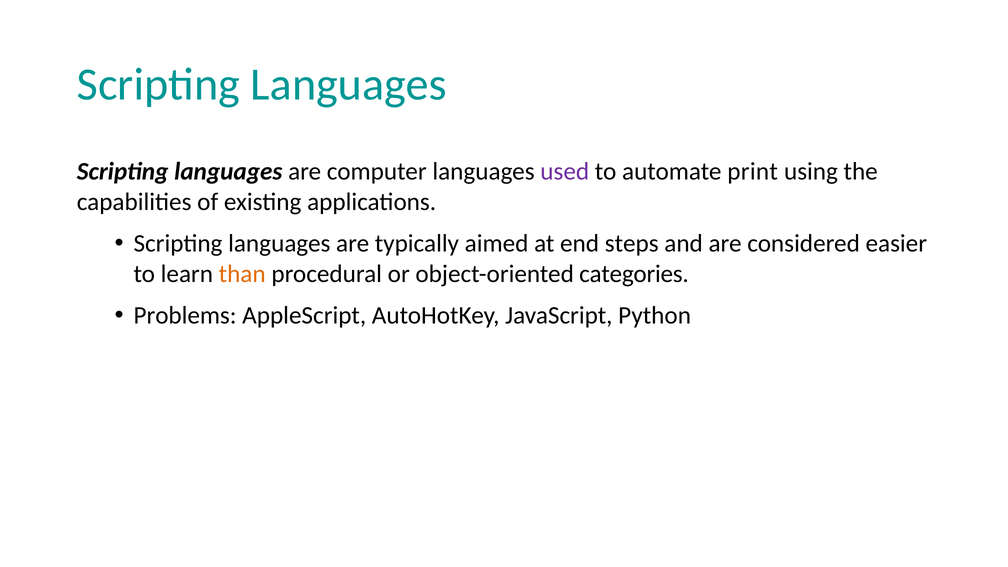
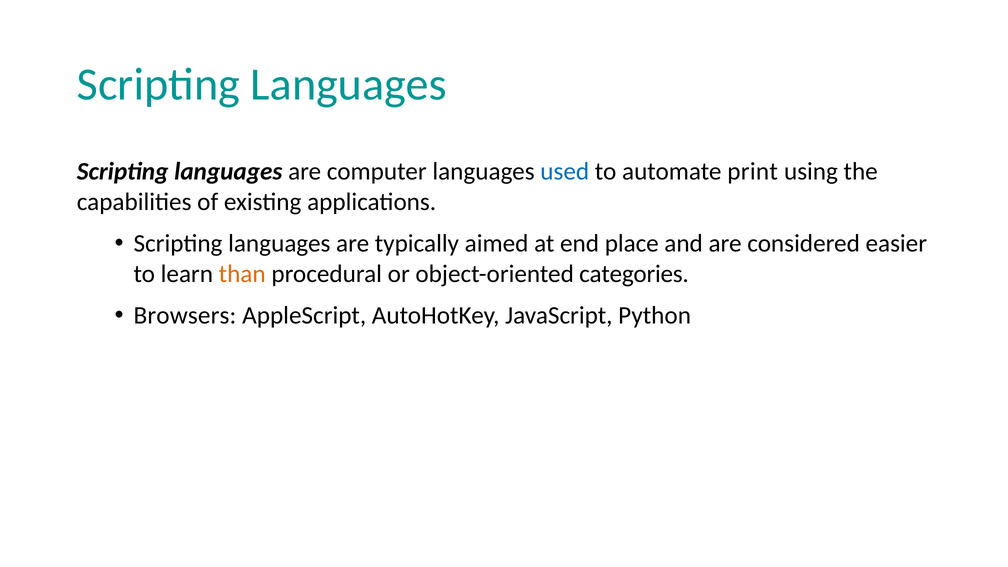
used colour: purple -> blue (565, 172)
steps: steps -> place (632, 244)
Problems: Problems -> Browsers (185, 316)
